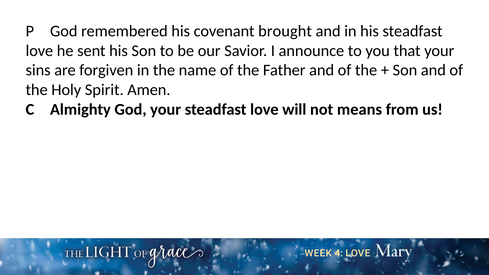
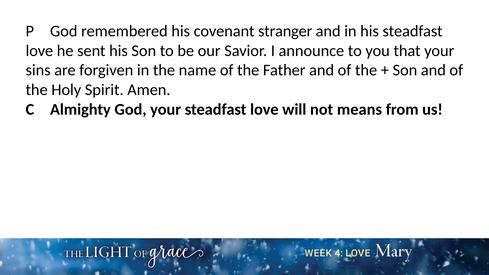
brought: brought -> stranger (285, 31)
